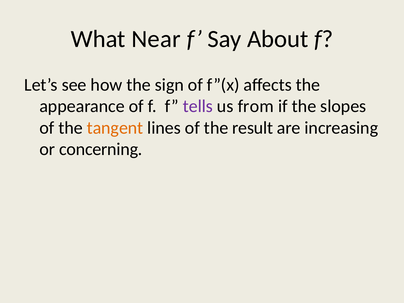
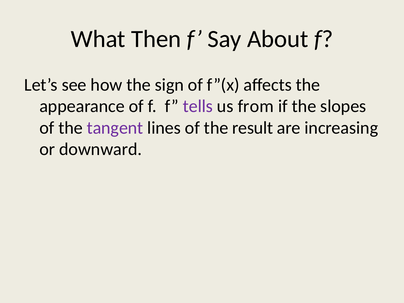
Near: Near -> Then (156, 39)
tangent colour: orange -> purple (115, 128)
concerning: concerning -> downward (101, 149)
